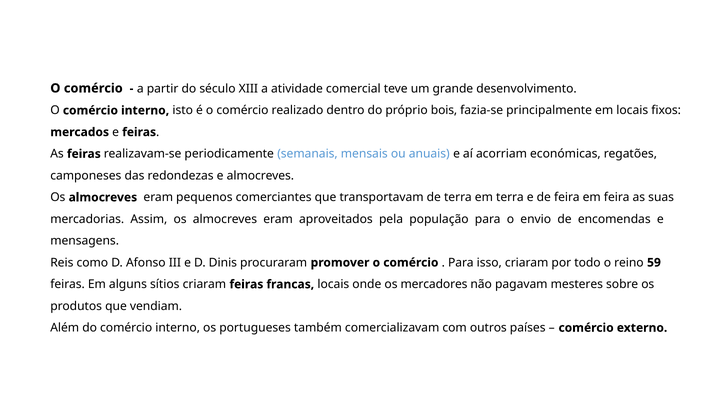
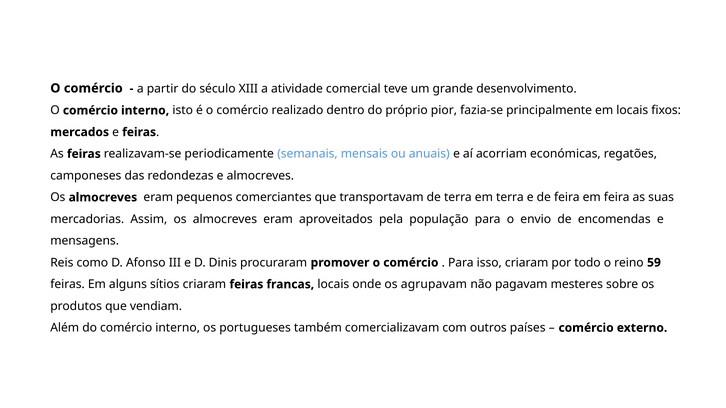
bois: bois -> pior (444, 111)
mercadores: mercadores -> agrupavam (434, 285)
